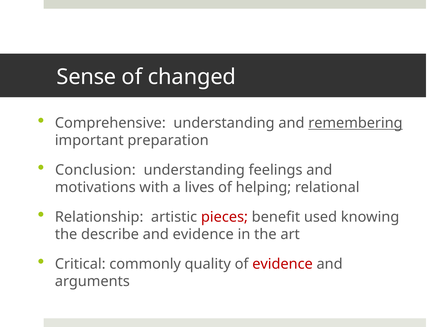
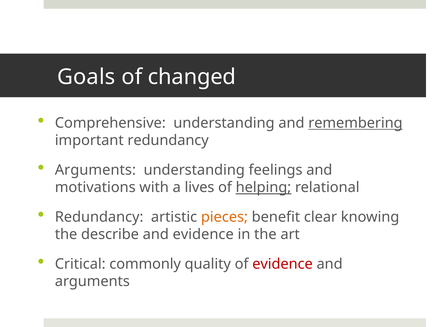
Sense: Sense -> Goals (86, 77)
important preparation: preparation -> redundancy (168, 141)
Conclusion: Conclusion -> Arguments (95, 170)
helping underline: none -> present (263, 188)
Relationship: Relationship -> Redundancy (99, 218)
pieces colour: red -> orange (224, 218)
used: used -> clear (321, 218)
